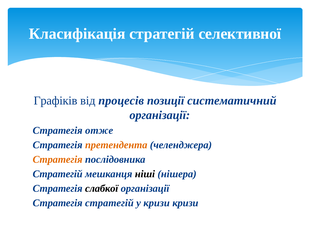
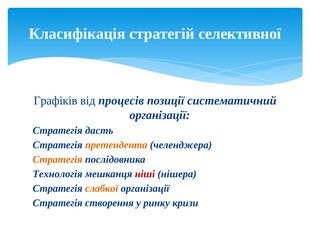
отже: отже -> дасть (99, 130)
Стратегій: Стратегій -> Технологія (58, 174)
ніші colour: black -> red (145, 174)
слабкої colour: black -> orange (102, 188)
Стратегія стратегій: стратегій -> створення (109, 203)
у кризи: кризи -> ринку (157, 203)
